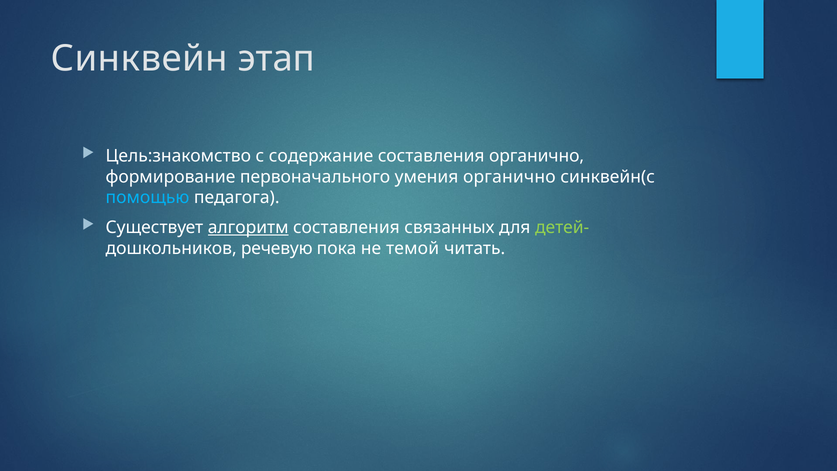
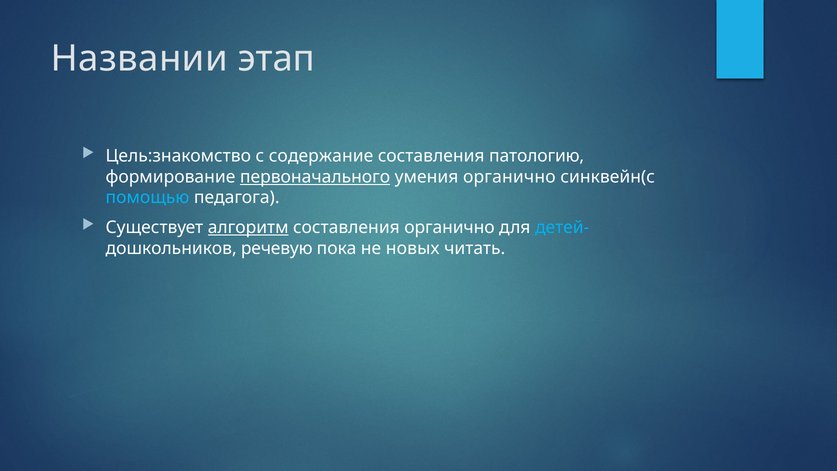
Синквейн: Синквейн -> Названии (139, 59)
составления органично: органично -> патологию (537, 156)
первоначального underline: none -> present (315, 177)
составления связанных: связанных -> органично (449, 227)
детей- colour: light green -> light blue (562, 227)
темой: темой -> новых (413, 248)
